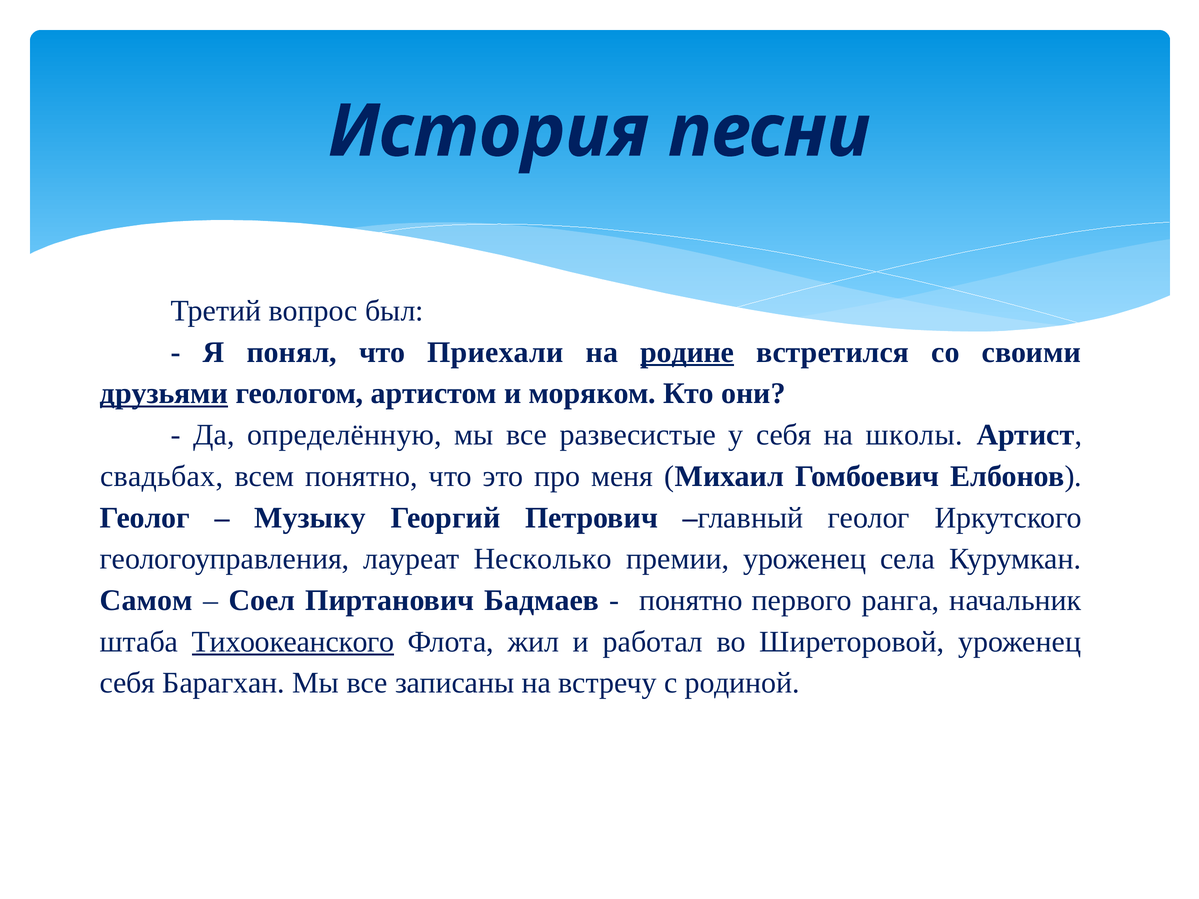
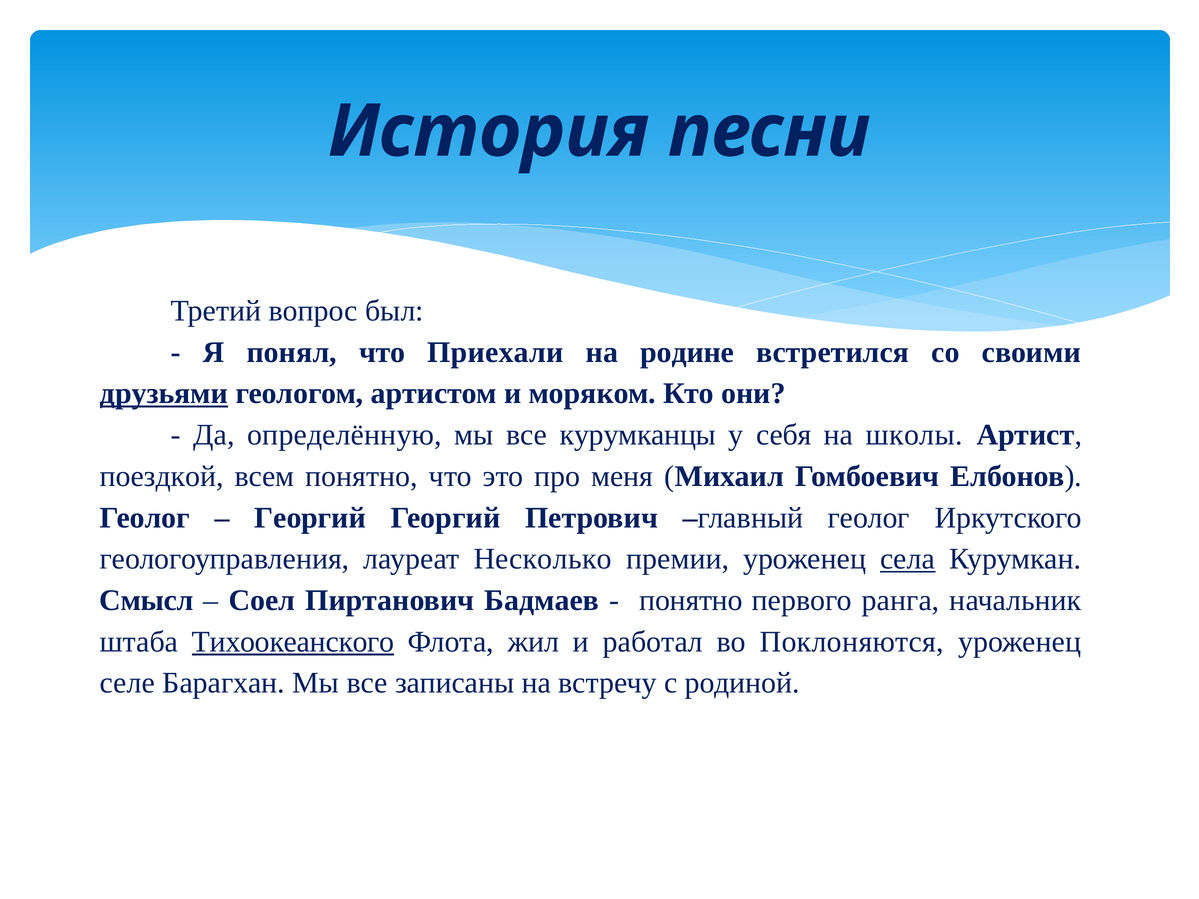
родине underline: present -> none (687, 352)
развесистые: развесистые -> курумканцы (638, 435)
свадьбах: свадьбах -> поездкой (162, 476)
Музыку: Музыку -> Георгий (310, 518)
села underline: none -> present (908, 559)
Самом: Самом -> Смысл (147, 600)
Ширеторовой: Ширеторовой -> Поклоняются (852, 642)
себя: себя -> селе (127, 683)
